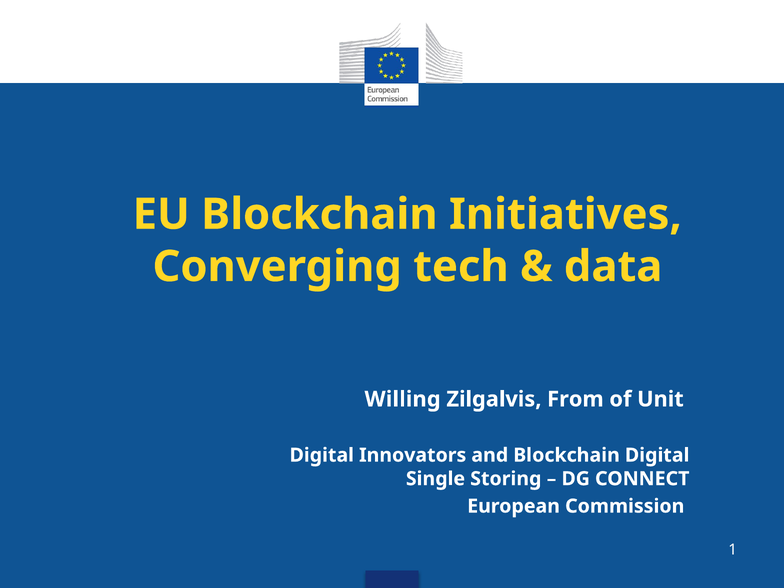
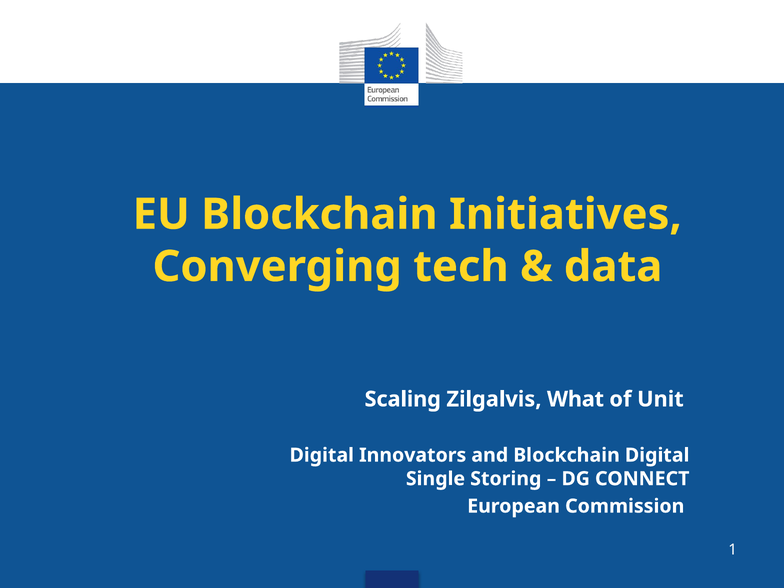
Willing: Willing -> Scaling (403, 399)
From: From -> What (576, 399)
